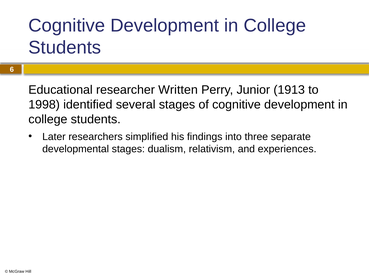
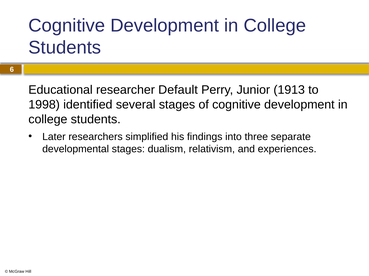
Written: Written -> Default (178, 90)
